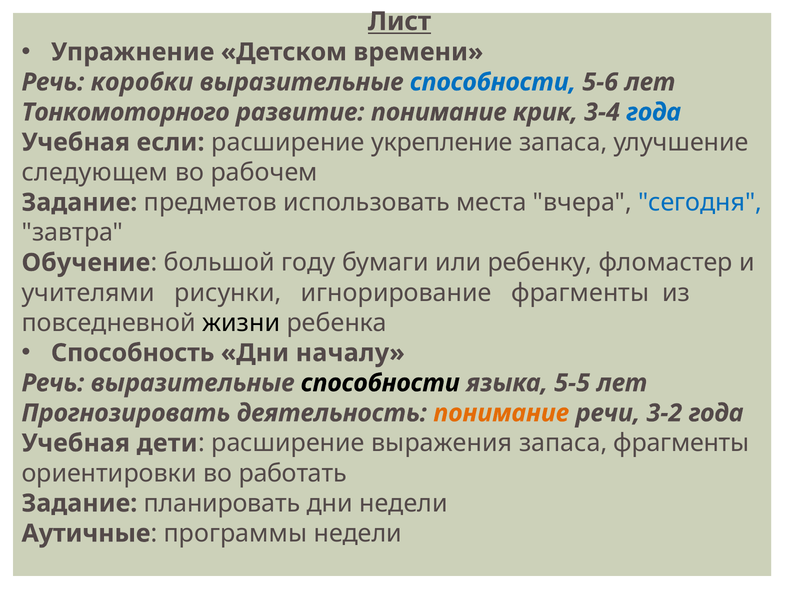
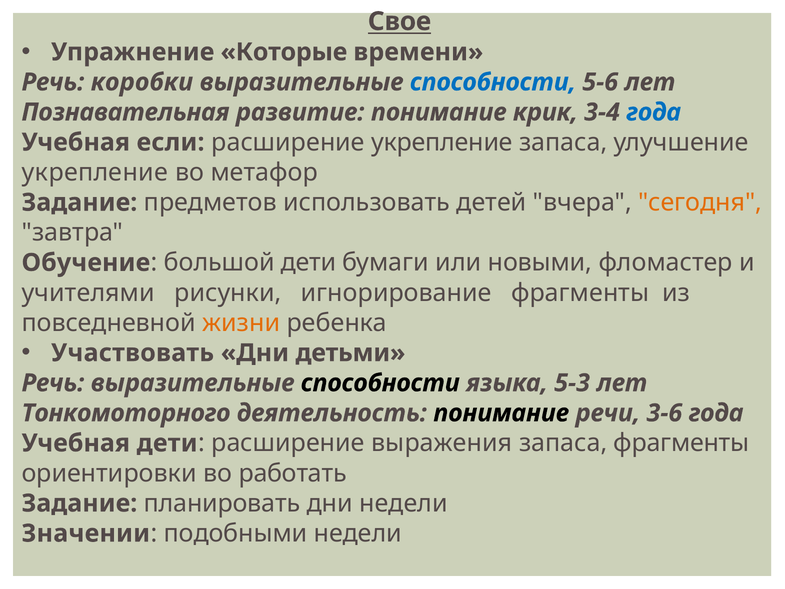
Лист: Лист -> Свое (399, 21)
Детском: Детском -> Которые (284, 52)
Тонкомоторного: Тонкомоторного -> Познавательная (126, 112)
следующем: следующем -> укрепление (95, 172)
рабочем: рабочем -> метафор (264, 172)
места: места -> детей (491, 202)
сегодня colour: blue -> orange (700, 202)
большой году: году -> дети (309, 263)
ребенку: ребенку -> новыми (540, 263)
жизни colour: black -> orange (241, 323)
Способность: Способность -> Участвовать (133, 353)
началу: началу -> детьми (350, 353)
5-5: 5-5 -> 5-3 (572, 383)
Прогнозировать: Прогнозировать -> Тонкомоторного (126, 413)
понимание colour: orange -> black (501, 413)
3-2: 3-2 -> 3-6 (664, 413)
Аутичные: Аутичные -> Значении (86, 533)
программы: программы -> подобными (235, 533)
